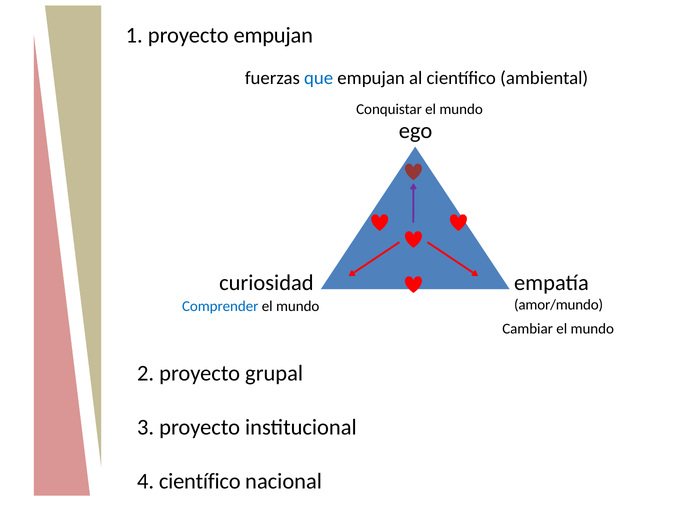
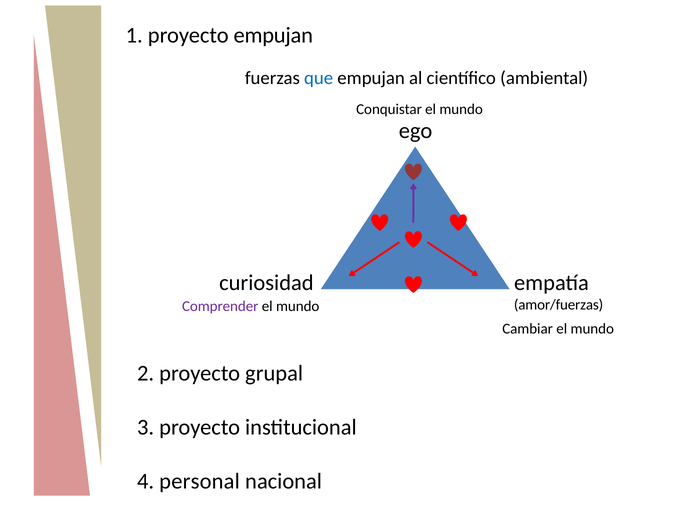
amor/mundo: amor/mundo -> amor/fuerzas (559, 305)
Comprender colour: blue -> purple (220, 306)
4 científico: científico -> personal (200, 481)
